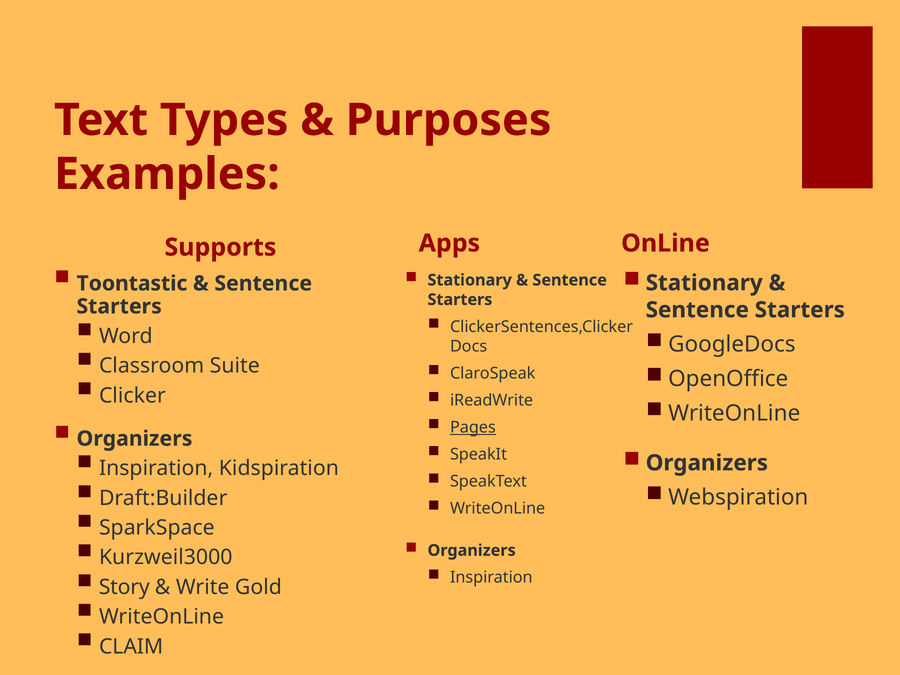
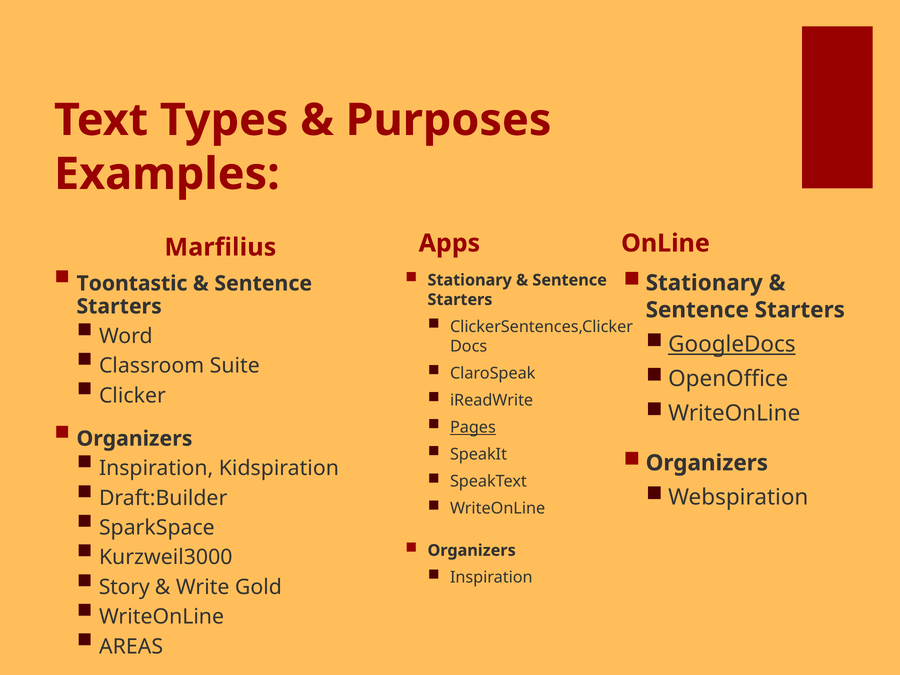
Supports: Supports -> Marfilius (220, 247)
GoogleDocs underline: none -> present (732, 344)
CLAIM: CLAIM -> AREAS (131, 647)
